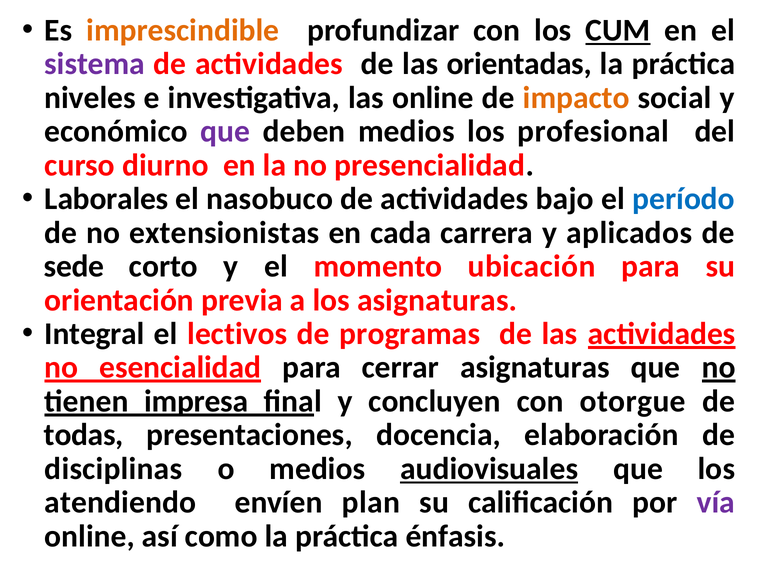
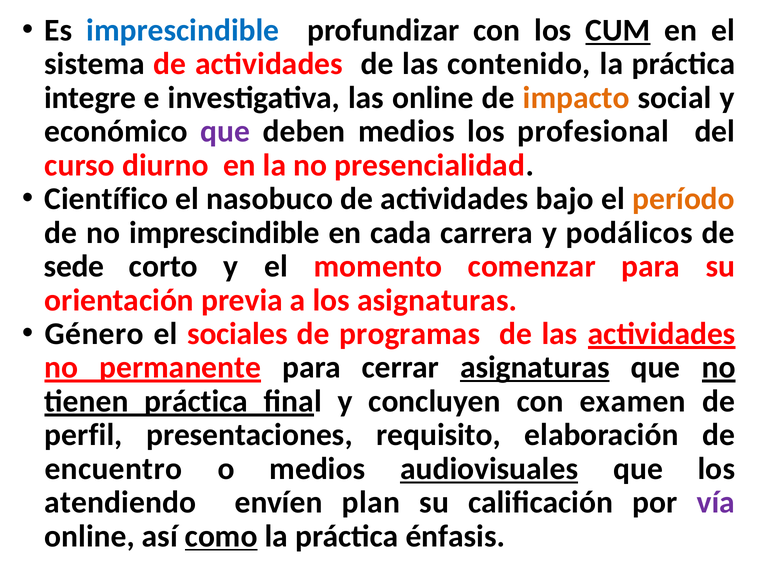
imprescindible colour: orange -> blue (183, 30)
sistema colour: purple -> black (95, 64)
orientadas: orientadas -> contenido (519, 64)
niveles: niveles -> integre (90, 98)
Laborales: Laborales -> Científico (106, 199)
período colour: blue -> orange (684, 199)
no extensionistas: extensionistas -> imprescindible (224, 232)
aplicados: aplicados -> podálicos (629, 232)
ubicación: ubicación -> comenzar (532, 266)
Integral: Integral -> Género (94, 334)
lectivos: lectivos -> sociales (237, 334)
esencialidad: esencialidad -> permanente (180, 367)
asignaturas underline: none -> present (535, 367)
tienen impresa: impresa -> práctica (196, 401)
otorgue: otorgue -> examen (633, 401)
todas: todas -> perfil (84, 435)
docencia: docencia -> requisito (439, 435)
disciplinas: disciplinas -> encuentro (113, 468)
como underline: none -> present (221, 536)
